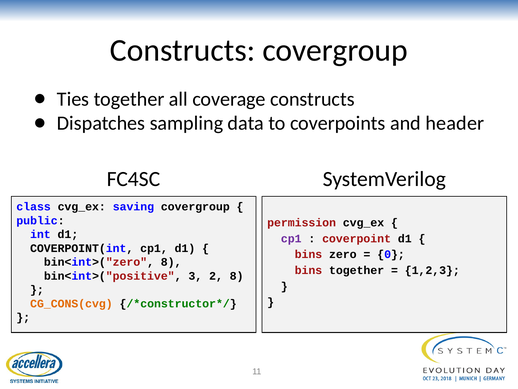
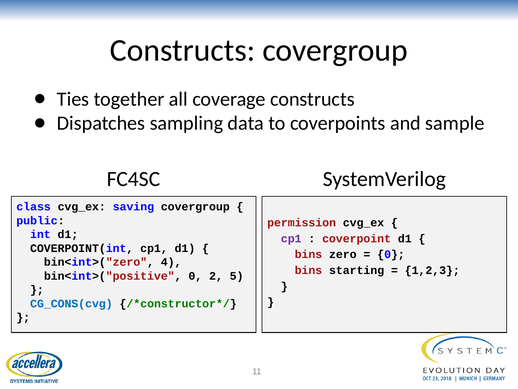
header: header -> sample (455, 123)
bin<int>("zero 8: 8 -> 4 (171, 262)
bins together: together -> starting (357, 270)
bin<int>("positive 3: 3 -> 0 (195, 276)
2 8: 8 -> 5 (237, 276)
CG_CONS(cvg colour: orange -> blue (71, 303)
